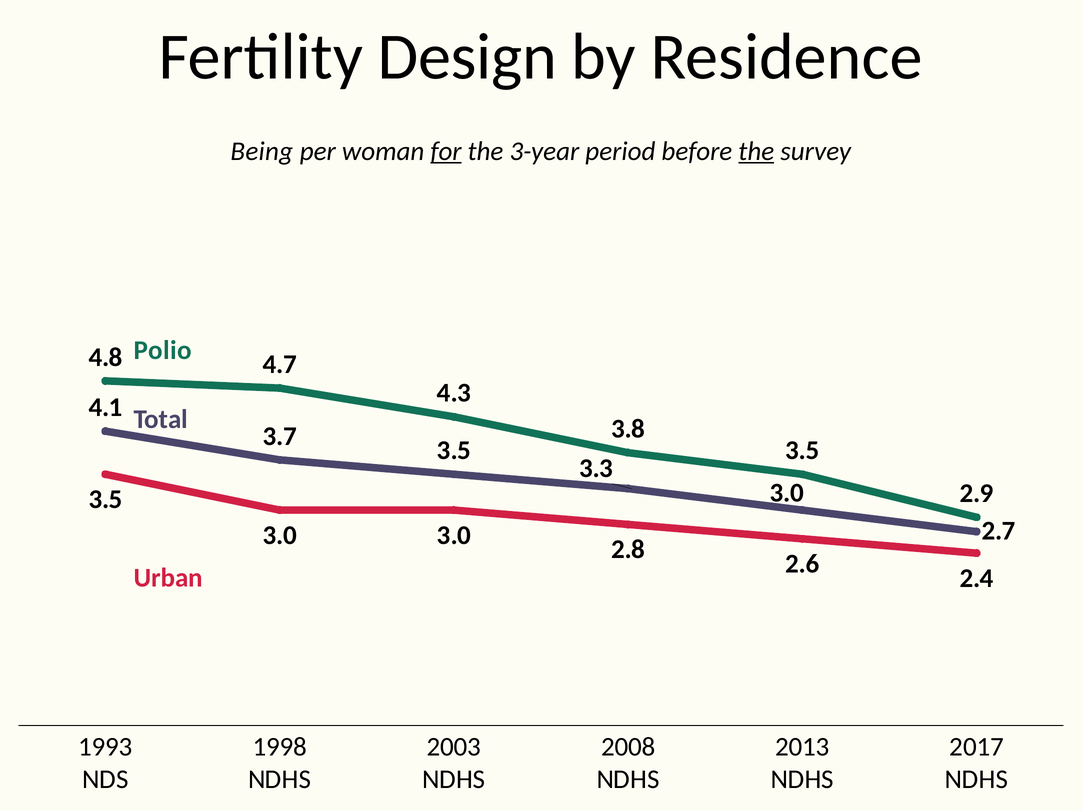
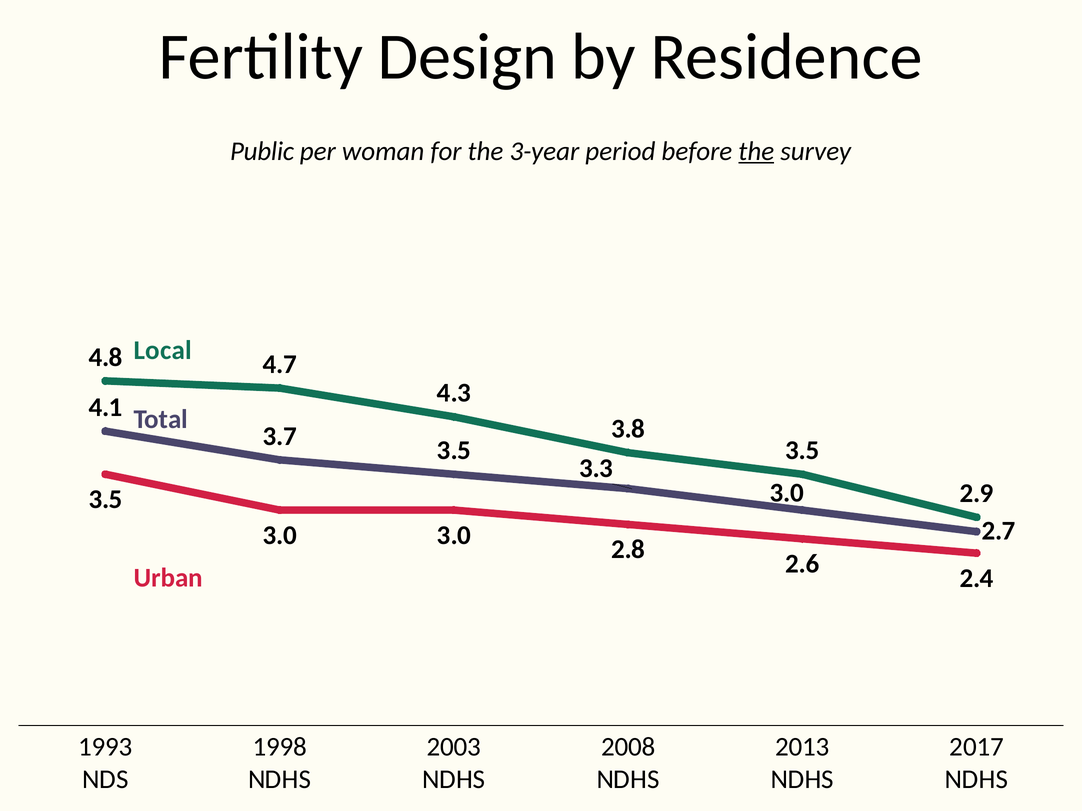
Being: Being -> Public (262, 151)
for underline: present -> none (446, 151)
Polio: Polio -> Local (163, 351)
